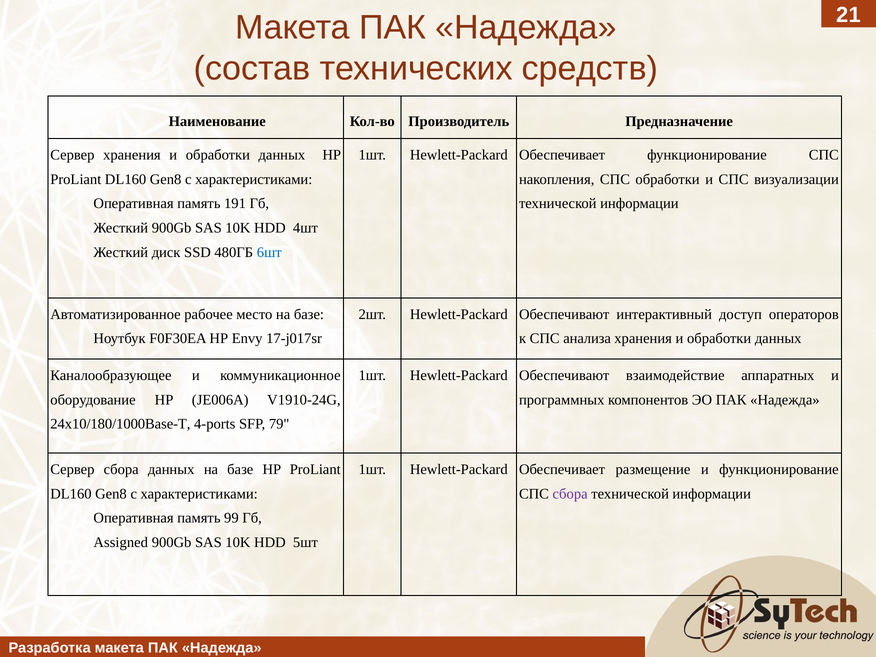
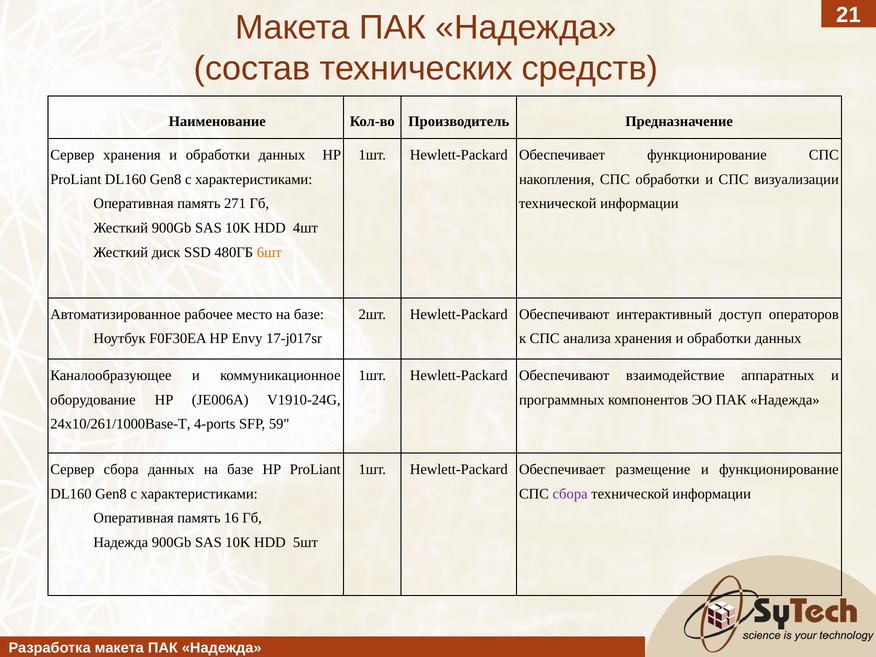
191: 191 -> 271 (235, 204)
6шт colour: blue -> orange (269, 252)
24x10/180/1000Base-T: 24x10/180/1000Base-T -> 24x10/261/1000Base-T (120, 424)
79: 79 -> 59 (279, 424)
99: 99 -> 16 (231, 518)
Assigned: Assigned -> Надежда (121, 542)
